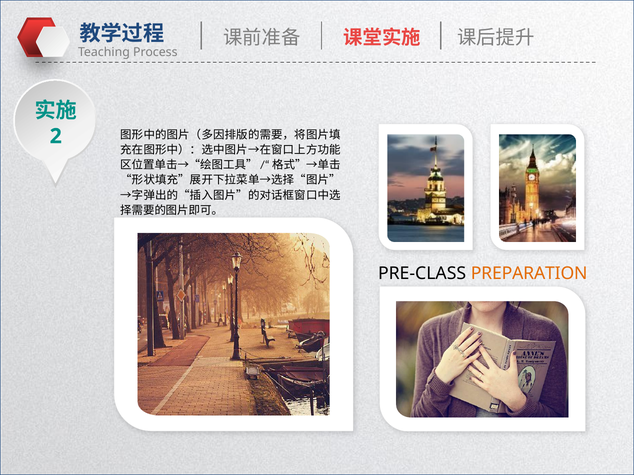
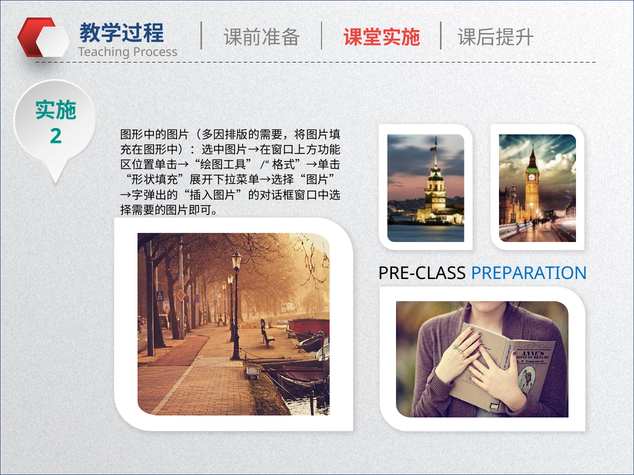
PREPARATION colour: orange -> blue (529, 274)
